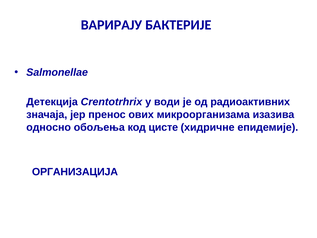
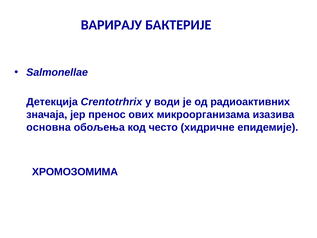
односно: односно -> основна (49, 127)
цисте: цисте -> често (163, 127)
ОРГАНИЗАЦИЈА: ОРГАНИЗАЦИЈА -> ХРОМОЗОМИМА (75, 172)
